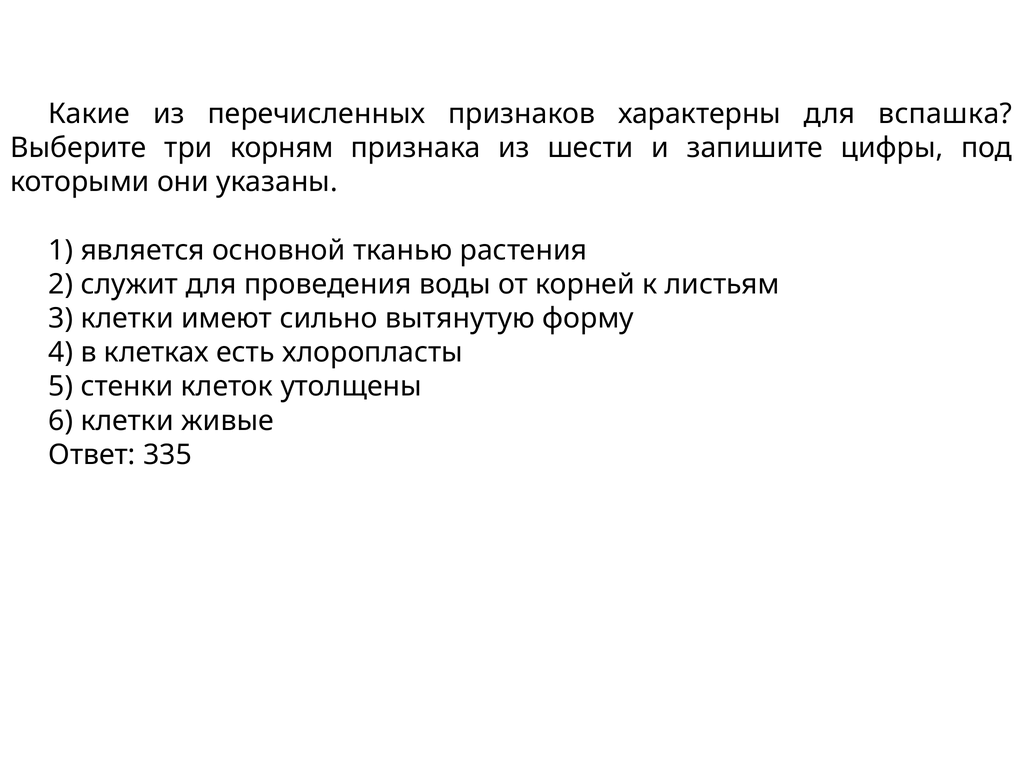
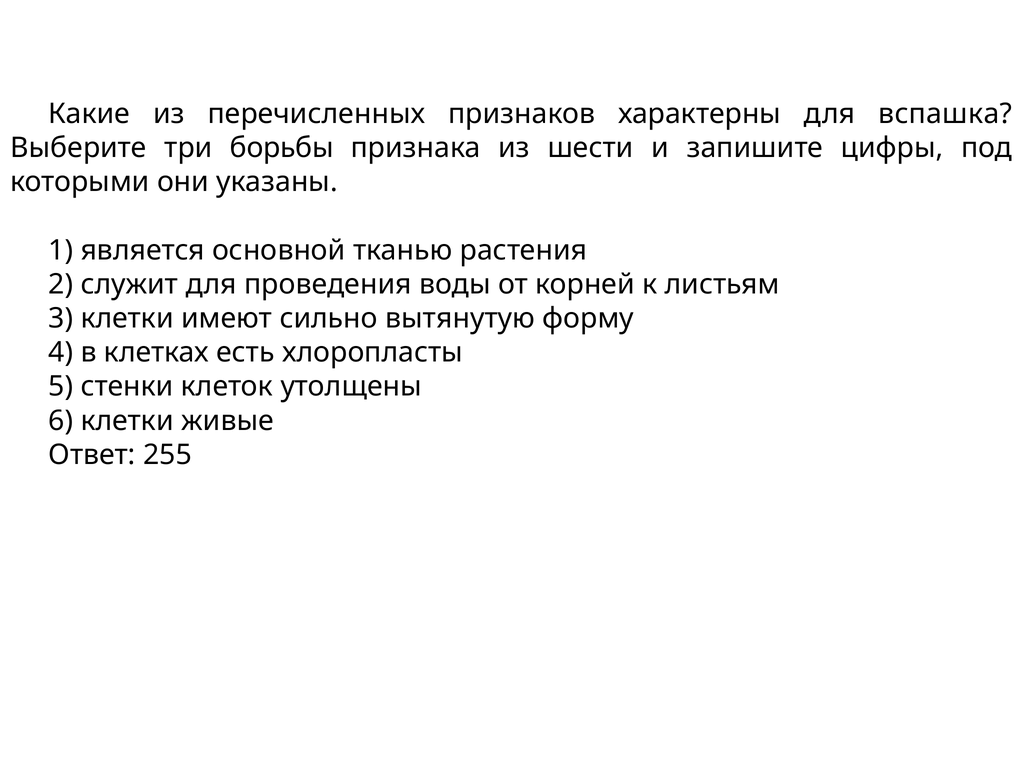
корням: корням -> борьбы (282, 148)
335: 335 -> 255 (167, 455)
